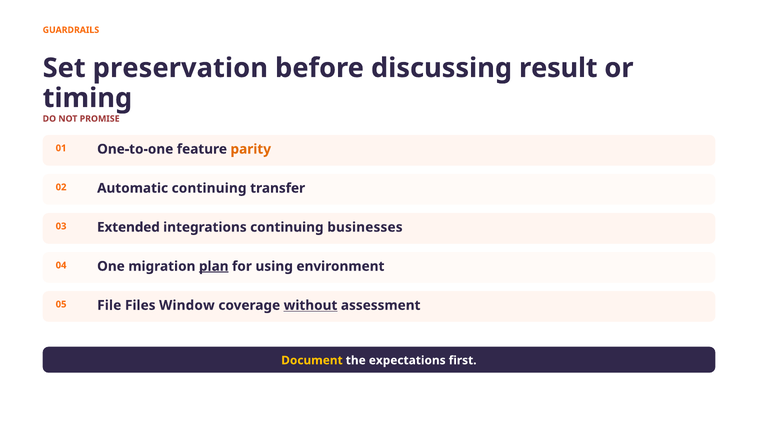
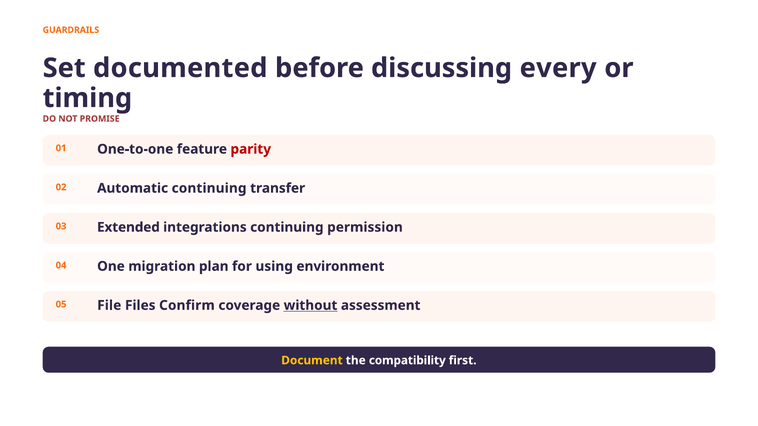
preservation: preservation -> documented (180, 68)
result: result -> every (558, 68)
parity colour: orange -> red (251, 149)
businesses: businesses -> permission (365, 227)
plan underline: present -> none (214, 267)
Window: Window -> Confirm (187, 306)
expectations: expectations -> compatibility (407, 361)
